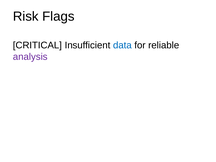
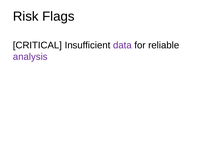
data colour: blue -> purple (122, 45)
